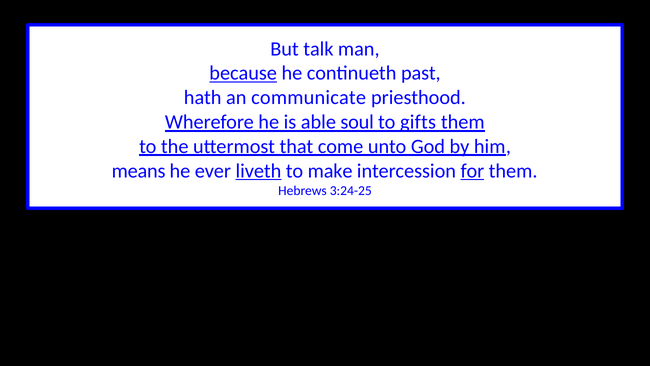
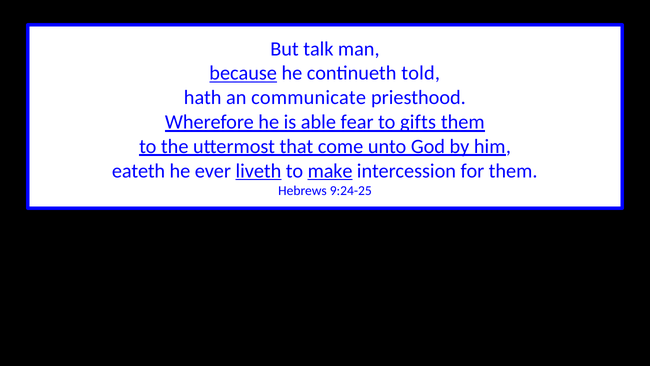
past: past -> told (421, 73)
soul: soul -> fear (357, 122)
means: means -> eateth (139, 171)
make underline: none -> present (330, 171)
for underline: present -> none (472, 171)
3:24-25: 3:24-25 -> 9:24-25 (351, 191)
